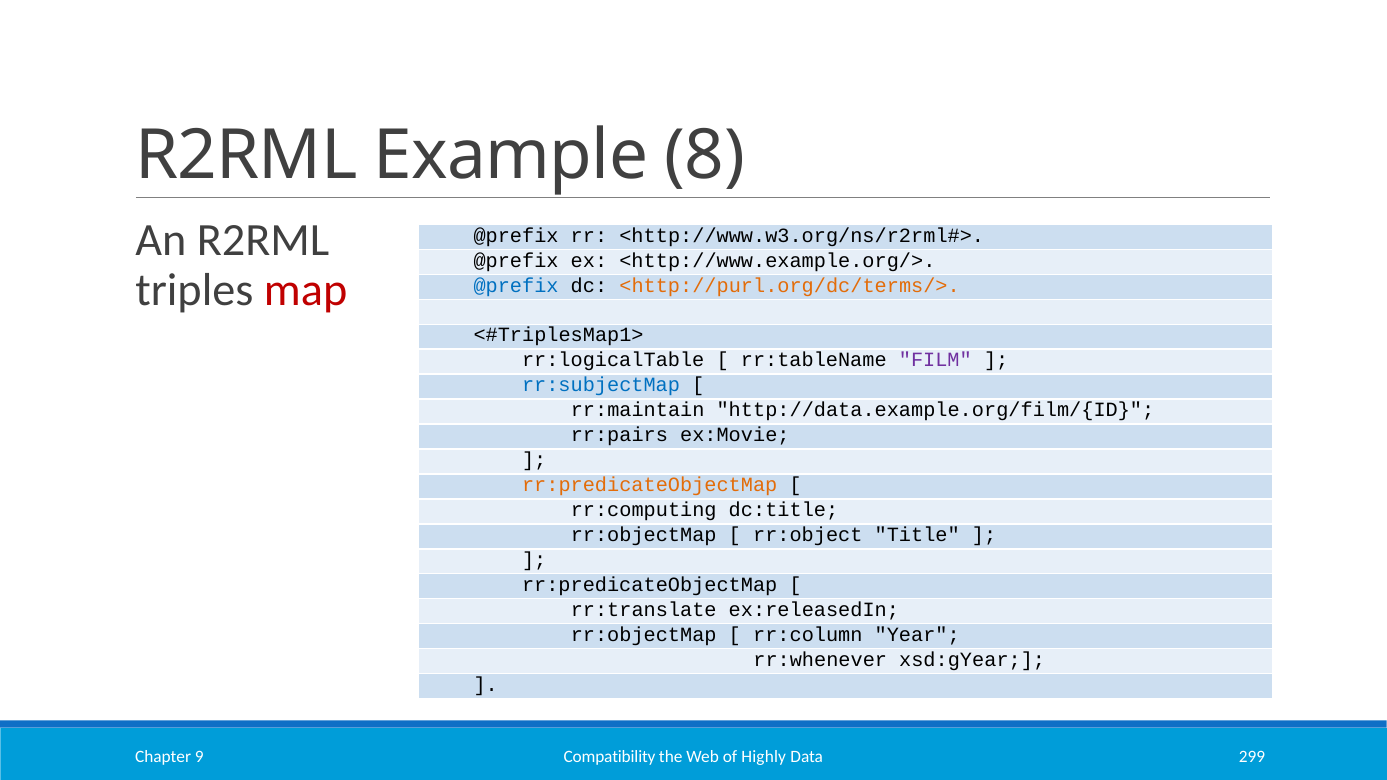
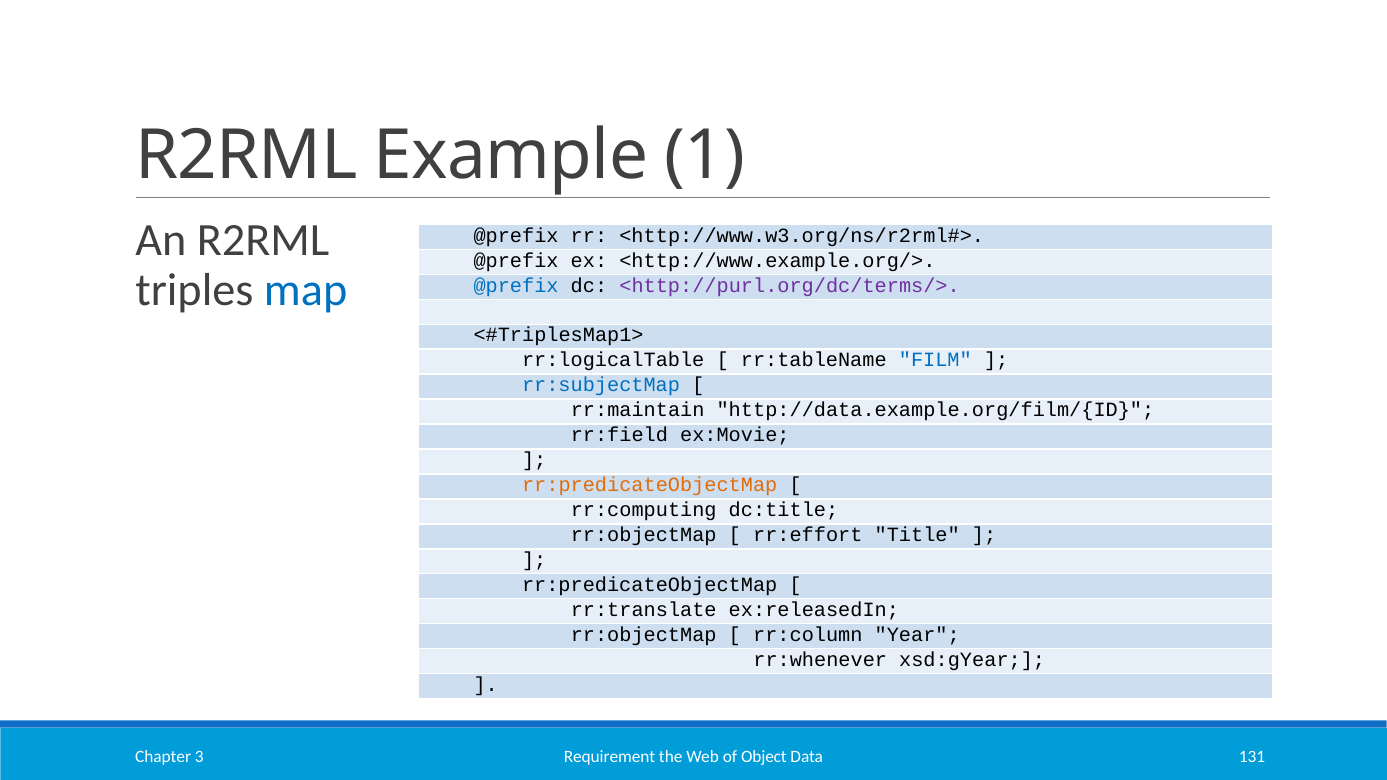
8: 8 -> 1 (705, 155)
map colour: red -> blue (306, 290)
<http://purl.org/dc/terms/> colour: orange -> purple (790, 285)
FILM colour: purple -> blue (935, 360)
rr:pairs: rr:pairs -> rr:field (619, 435)
rr:object: rr:object -> rr:effort (808, 535)
Compatibility: Compatibility -> Requirement (610, 757)
Highly: Highly -> Object (764, 757)
299: 299 -> 131 (1252, 757)
9: 9 -> 3 (199, 757)
